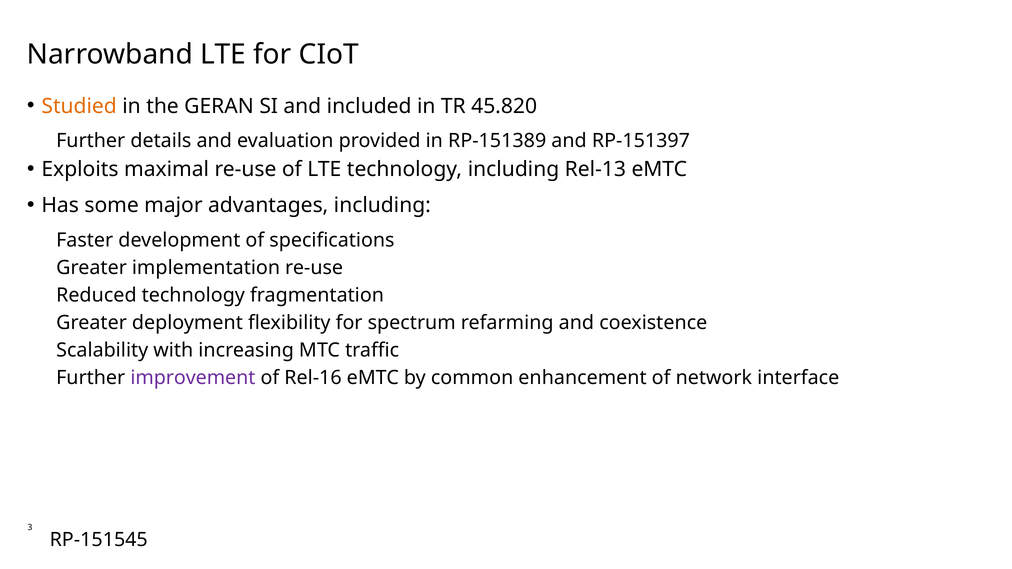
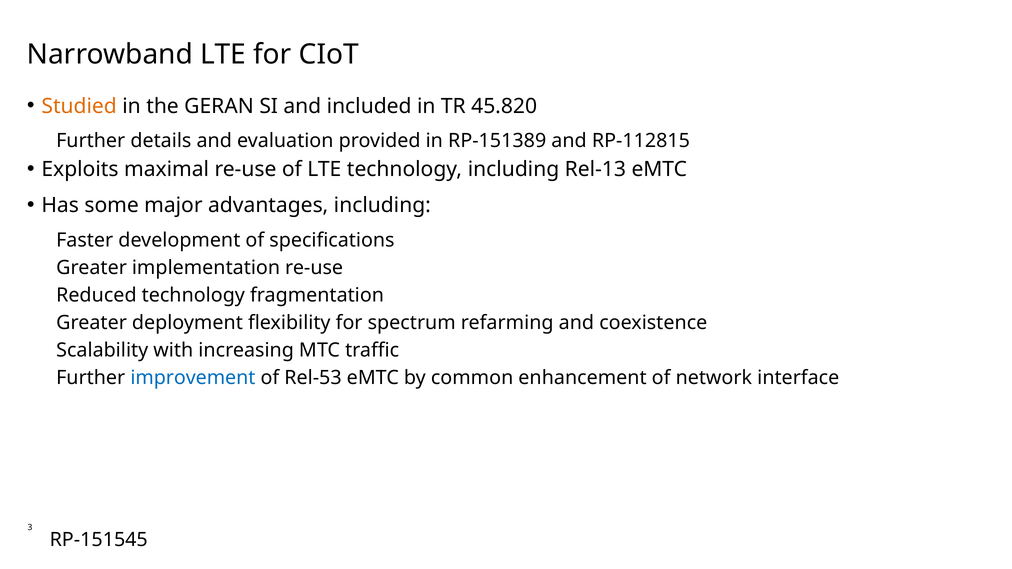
RP-151397: RP-151397 -> RP-112815 (641, 141)
improvement colour: purple -> blue (193, 378)
Rel-16: Rel-16 -> Rel-53 (313, 378)
